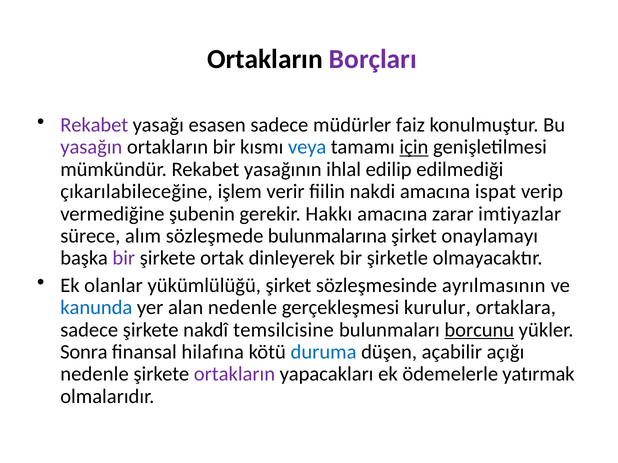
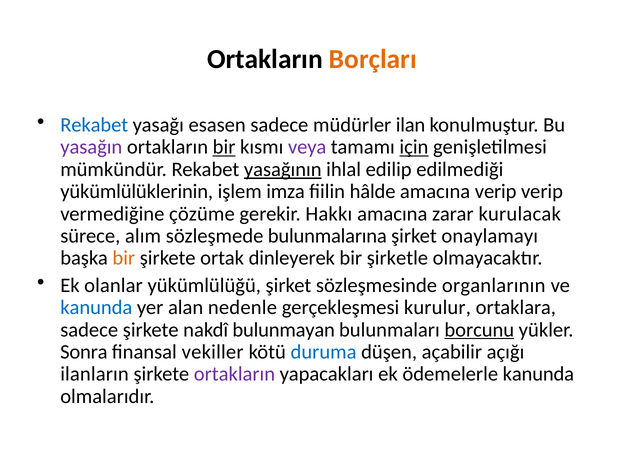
Borçları colour: purple -> orange (373, 59)
Rekabet colour: purple -> blue (94, 125)
faiz: faiz -> ilan (411, 125)
bir underline: none -> present (224, 147)
veya colour: blue -> purple (307, 147)
yasağının underline: none -> present (283, 170)
çıkarılabileceğine: çıkarılabileceğine -> yükümlülüklerinin (137, 192)
verir: verir -> imza (286, 192)
nakdi: nakdi -> hâlde (373, 192)
amacına ispat: ispat -> verip (496, 192)
şubenin: şubenin -> çözüme (202, 214)
imtiyazlar: imtiyazlar -> kurulacak (520, 214)
bir colour: purple -> orange (124, 258)
ayrılmasının: ayrılmasının -> organlarının (494, 286)
temsilcisine: temsilcisine -> bulunmayan (284, 330)
hilafına: hilafına -> vekiller (213, 352)
nedenle: nedenle -> ilanların (95, 375)
ödemelerle yatırmak: yatırmak -> kanunda (538, 375)
